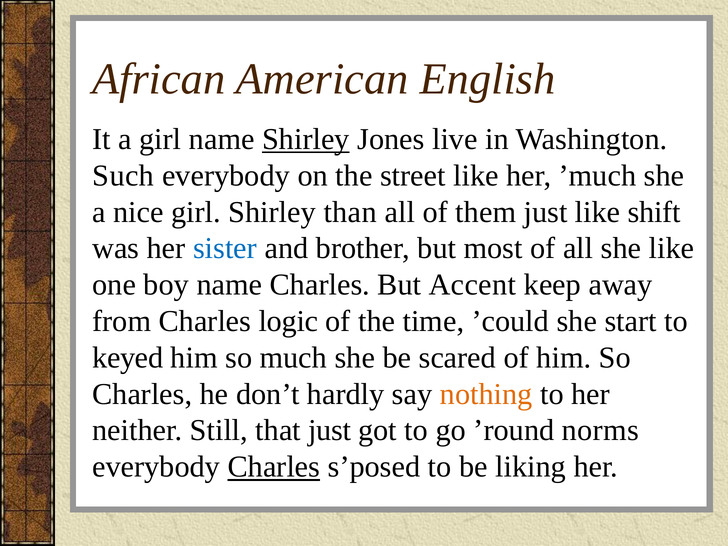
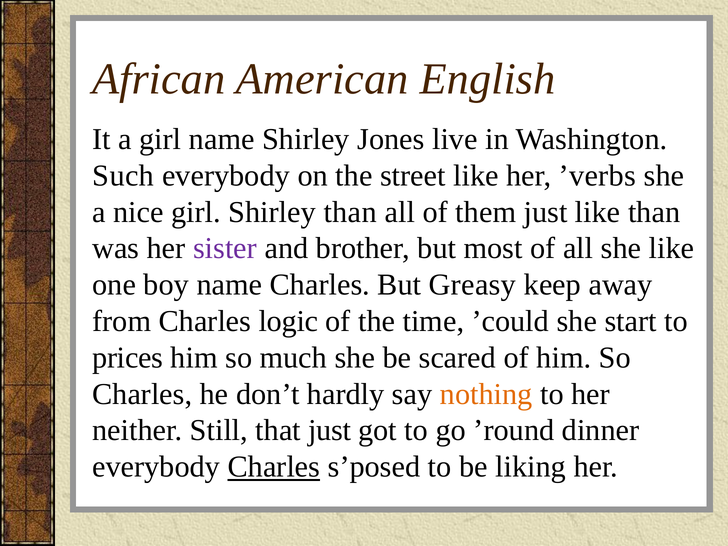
Shirley underline: present -> none (306, 139)
’much: ’much -> ’verbs (597, 176)
like shift: shift -> than (654, 212)
sister colour: blue -> purple (225, 248)
Accent: Accent -> Greasy (472, 285)
keyed: keyed -> prices (128, 358)
norms: norms -> dinner (601, 430)
